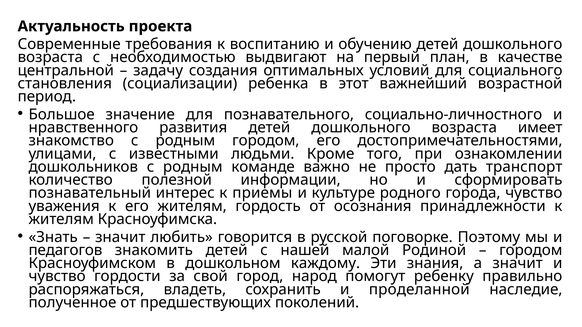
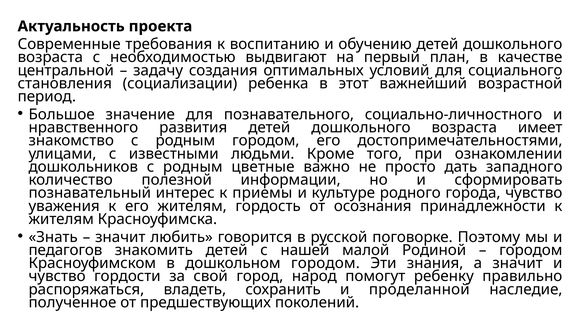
команде: команде -> цветные (263, 167)
транспорт: транспорт -> западного (524, 167)
дошкольном каждому: каждому -> городом (325, 263)
